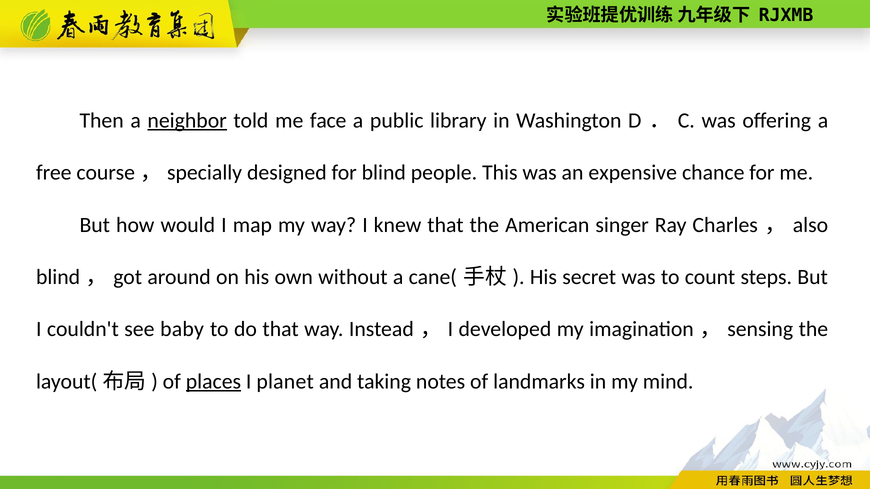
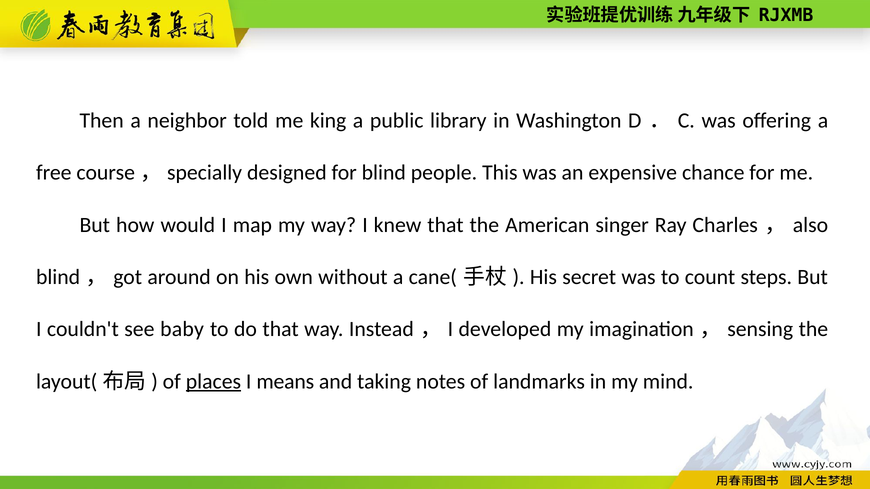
neighbor underline: present -> none (187, 121)
face: face -> king (328, 121)
planet: planet -> means (285, 382)
